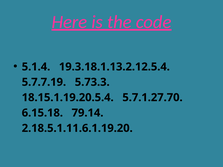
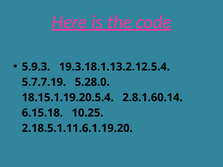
5.1.4: 5.1.4 -> 5.9.3 (36, 67)
5.73.3: 5.73.3 -> 5.28.0 (92, 82)
5.7.1.27.70: 5.7.1.27.70 -> 2.8.1.60.14 (153, 98)
79.14: 79.14 -> 10.25 (88, 113)
